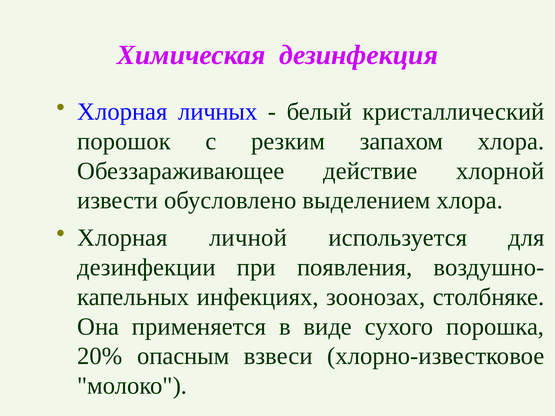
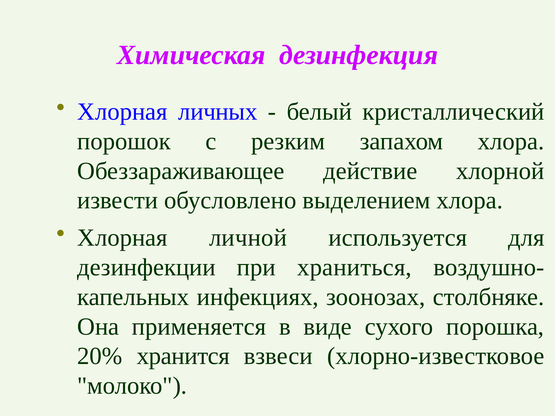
появления: появления -> храниться (354, 268)
опасным: опасным -> хранится (183, 356)
